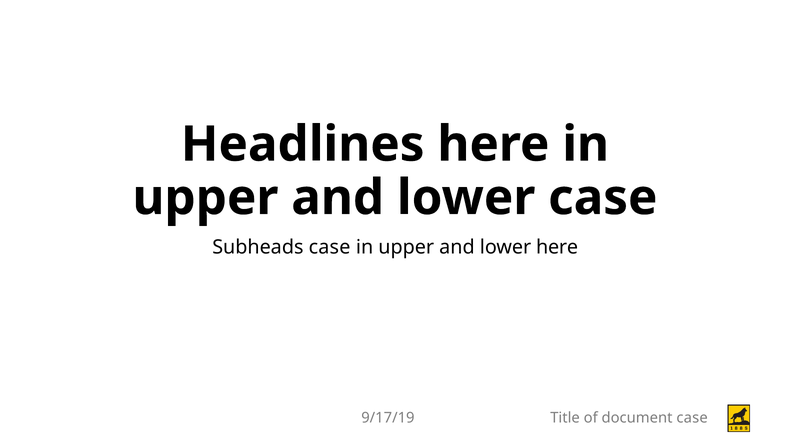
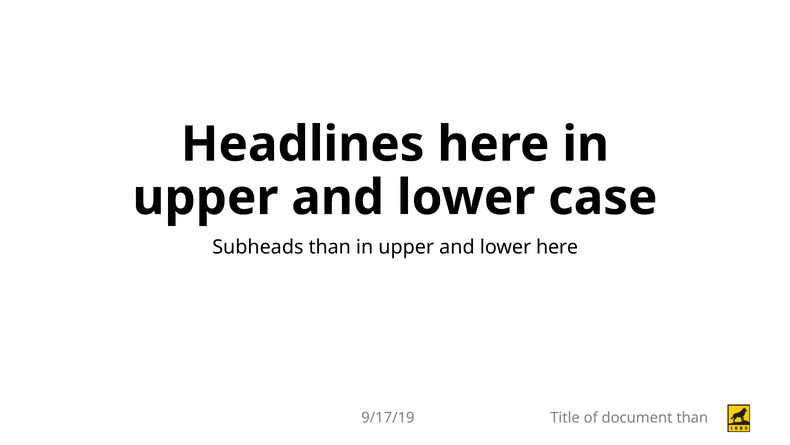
Subheads case: case -> than (330, 247)
document case: case -> than (692, 417)
